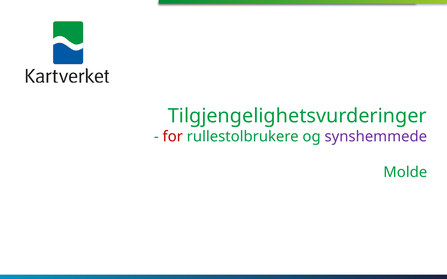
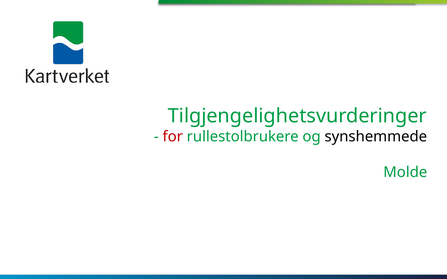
synshemmede colour: purple -> black (376, 137)
